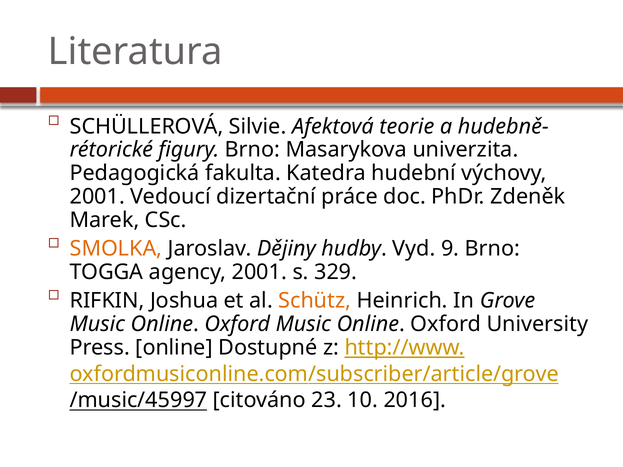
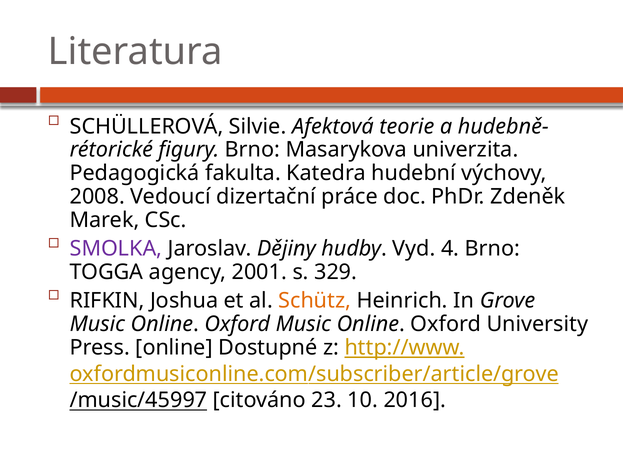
2001: 2001 -> 2008 (97, 197)
SMOLKA colour: orange -> purple (116, 249)
9: 9 -> 4 (450, 249)
